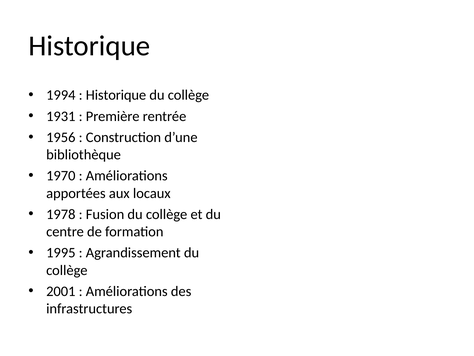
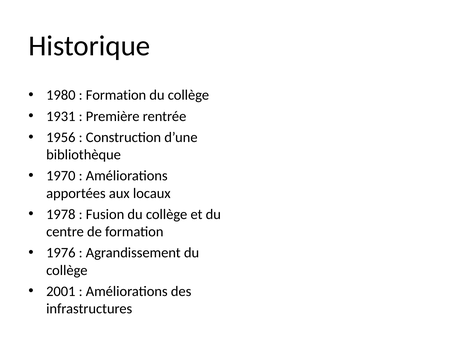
1994: 1994 -> 1980 (61, 95)
Historique: Historique -> Formation (116, 95)
1995: 1995 -> 1976 (61, 252)
